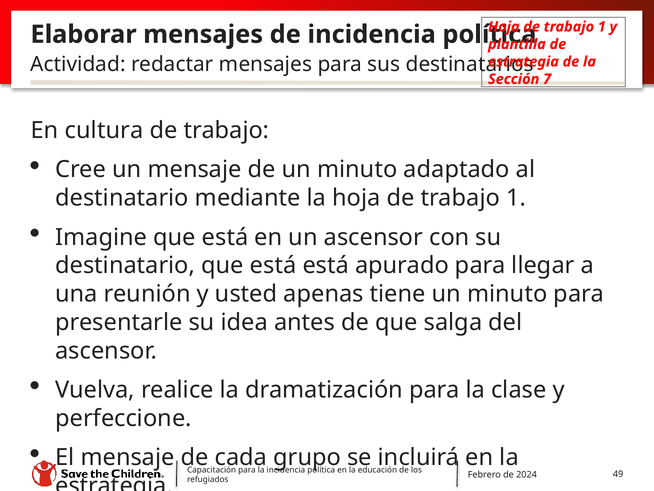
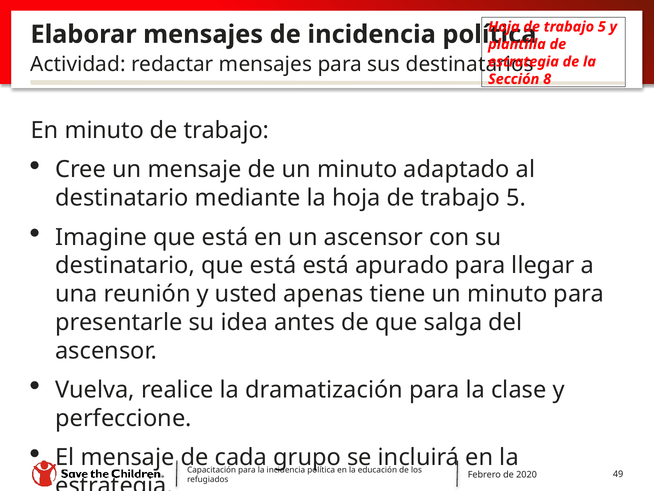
1: 1 -> 5 (602, 27)
7: 7 -> 8 (547, 79)
En cultura: cultura -> minuto (104, 130)
1: 1 -> 5 (516, 198)
2024: 2024 -> 2020 (527, 474)
